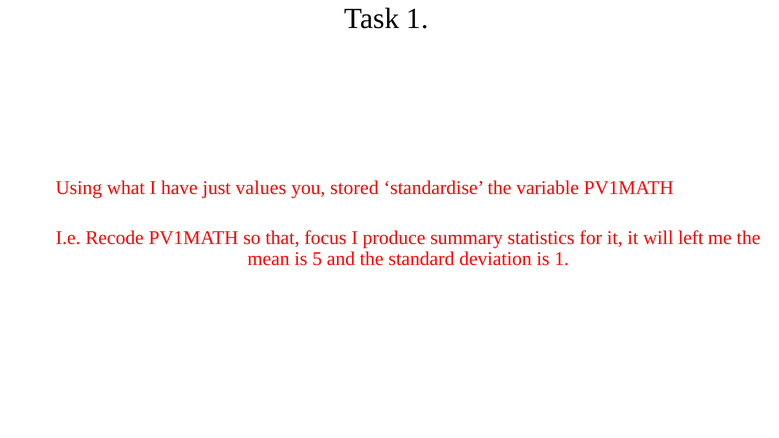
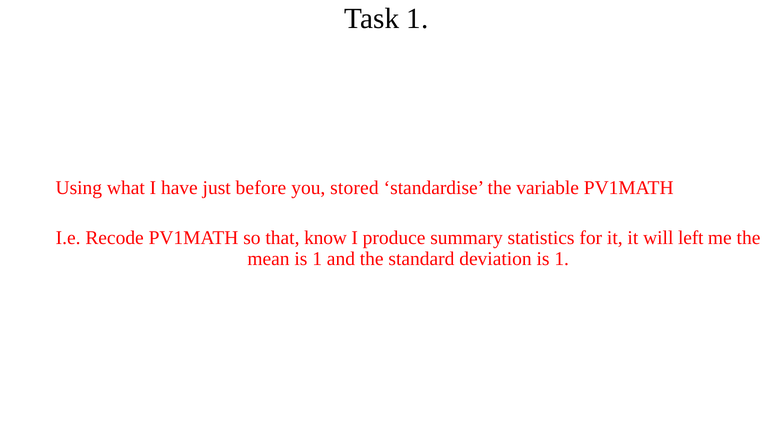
values: values -> before (261, 188)
focus: focus -> know (326, 238)
mean is 5: 5 -> 1 (317, 259)
